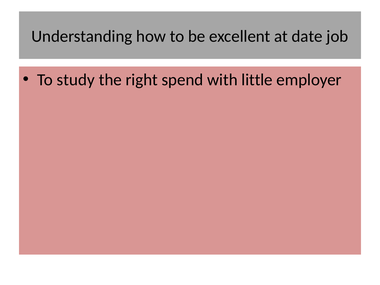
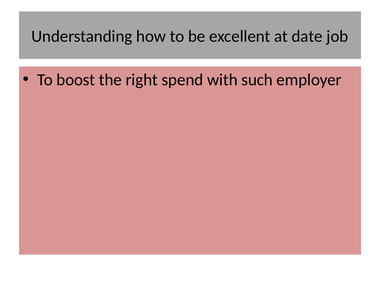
study: study -> boost (76, 80)
little: little -> such (257, 80)
